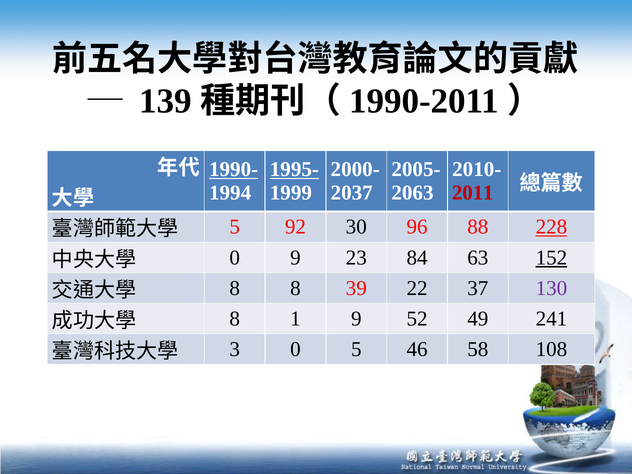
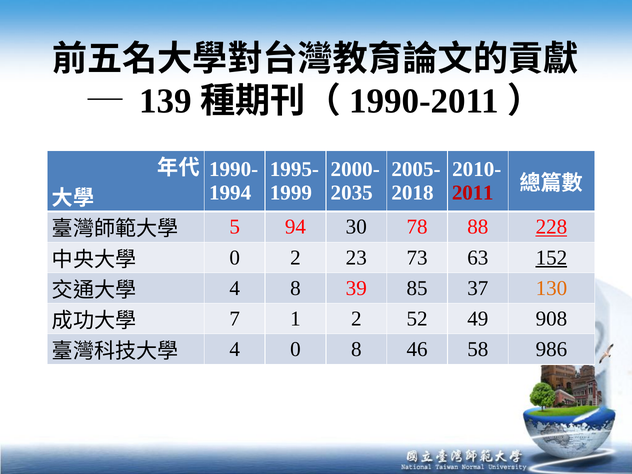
1990- underline: present -> none (234, 169)
1995- underline: present -> none (294, 169)
2037: 2037 -> 2035 (352, 193)
2063: 2063 -> 2018 (412, 193)
92: 92 -> 94 (295, 227)
96: 96 -> 78 (417, 227)
0 9: 9 -> 2 (295, 258)
84: 84 -> 73 (417, 258)
8: 8 -> 4 (235, 288)
22: 22 -> 85 (417, 288)
130 colour: purple -> orange (551, 288)
8: 8 -> 7 (235, 319)
1 9: 9 -> 2 (356, 319)
241: 241 -> 908 (551, 319)
3: 3 -> 4 (235, 349)
0 5: 5 -> 8 (356, 349)
108: 108 -> 986 (551, 349)
